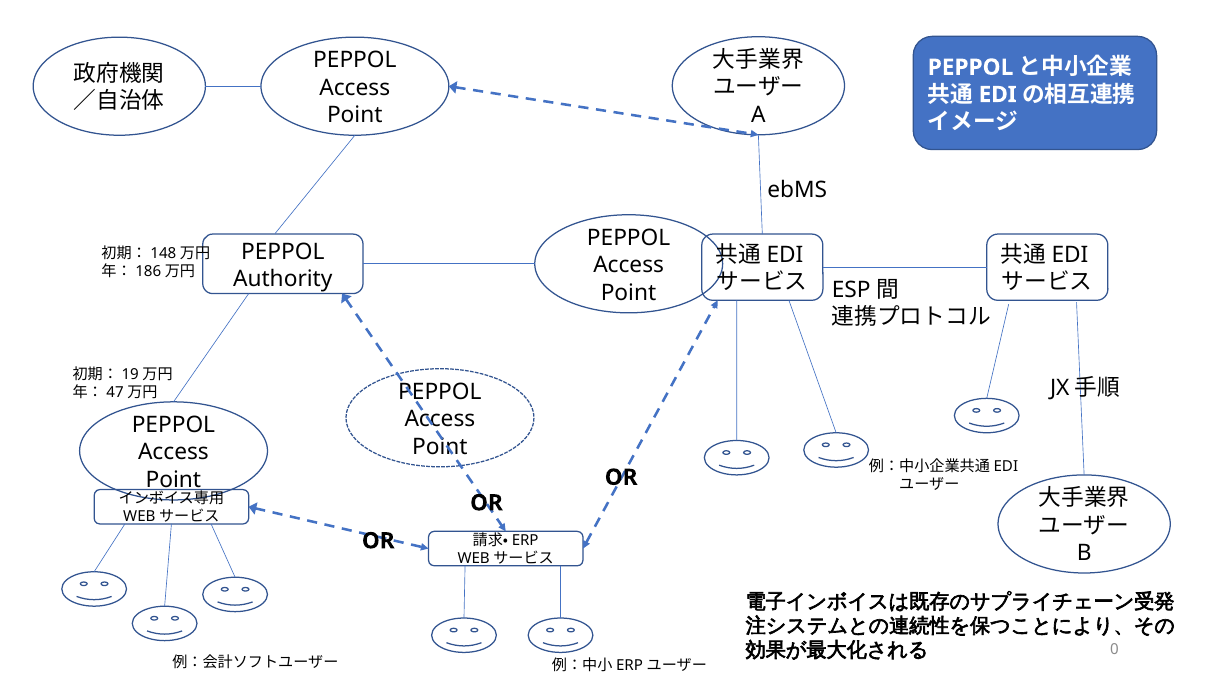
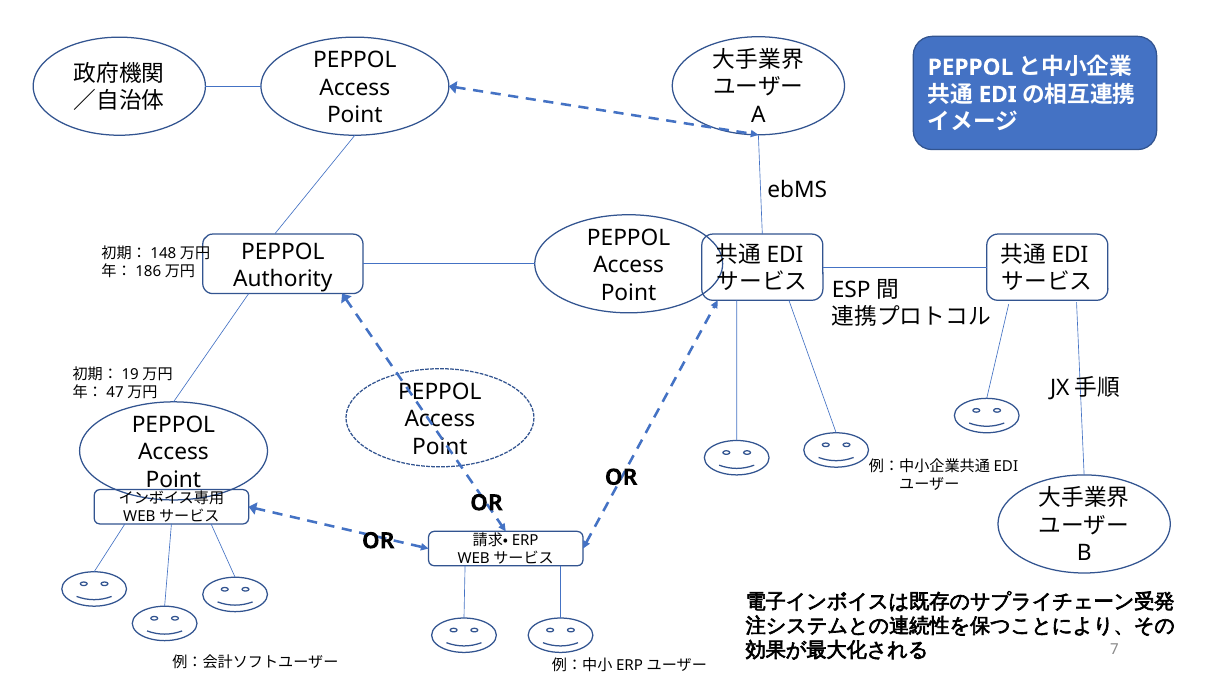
0: 0 -> 7 (1114, 649)
